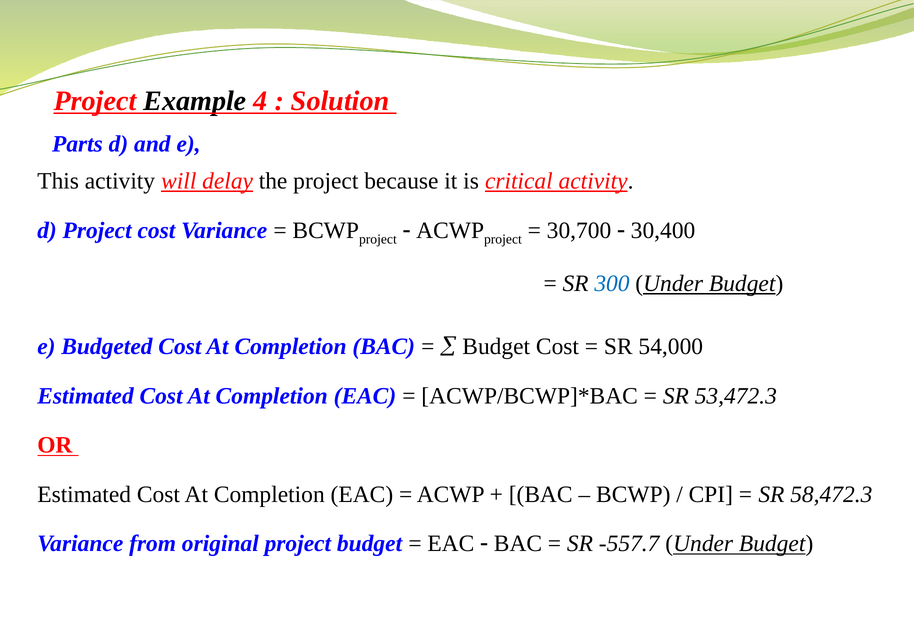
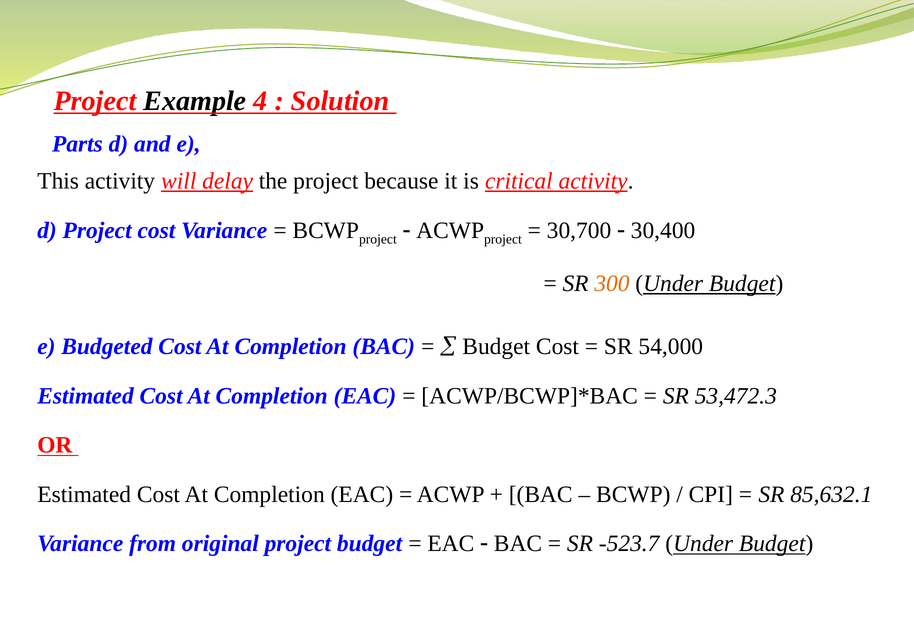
300 colour: blue -> orange (612, 283)
58,472.3: 58,472.3 -> 85,632.1 (831, 494)
-557.7: -557.7 -> -523.7 (629, 543)
